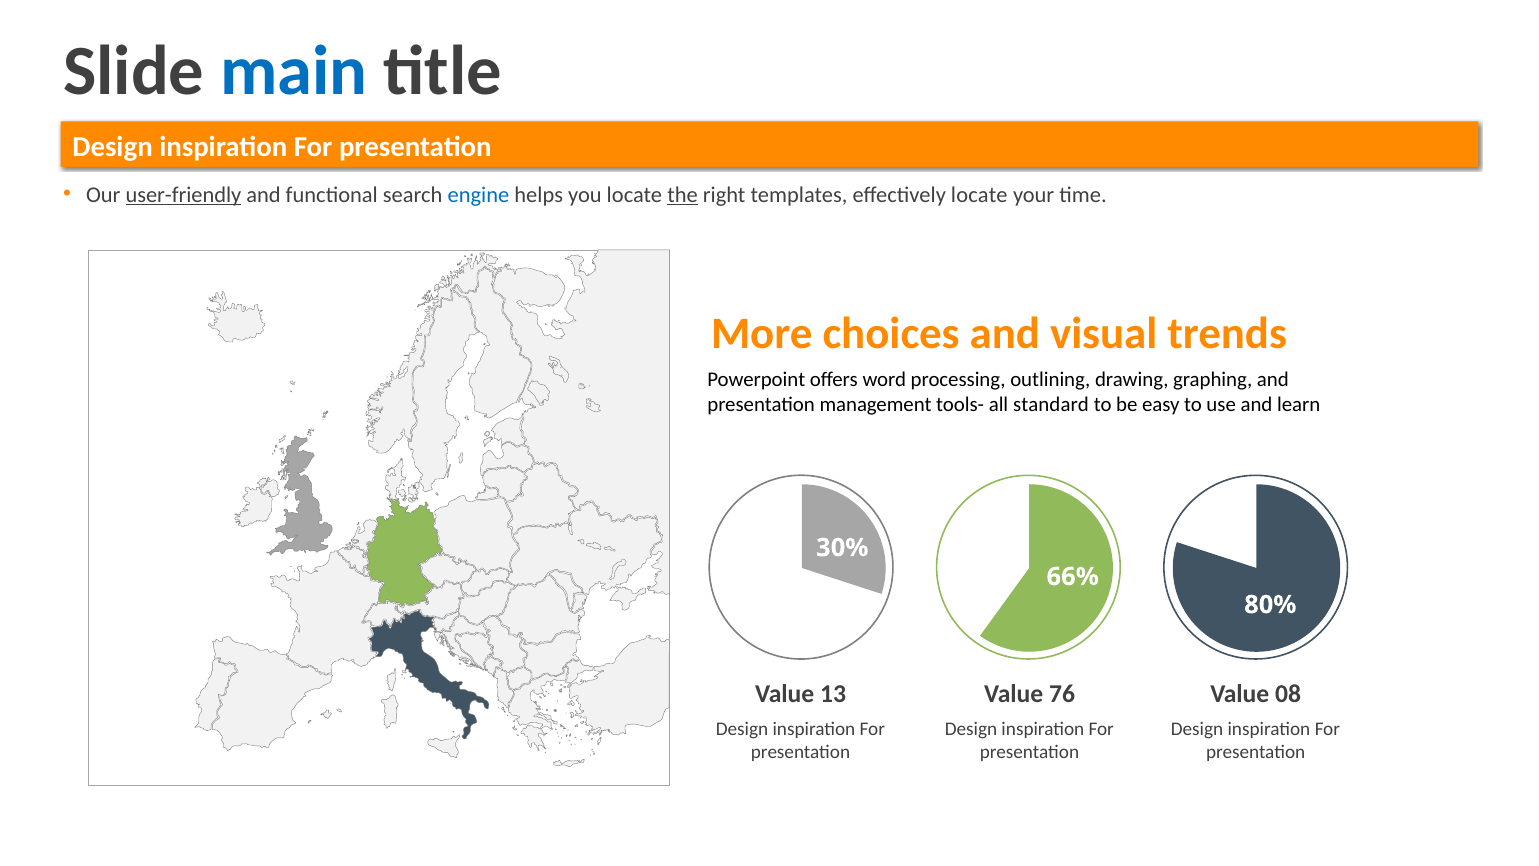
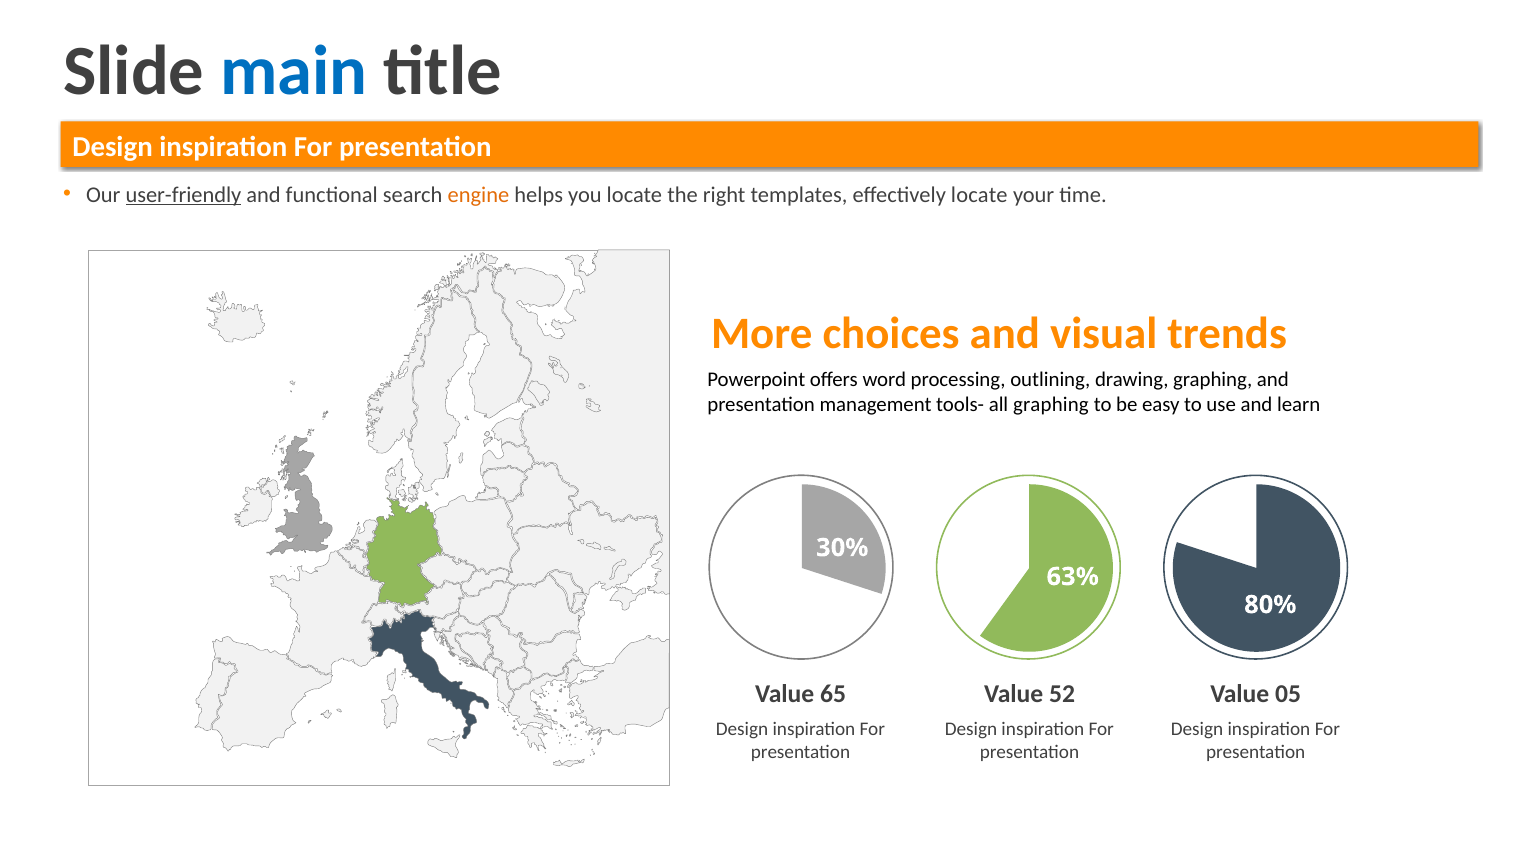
engine colour: blue -> orange (478, 195)
the underline: present -> none (683, 195)
all standard: standard -> graphing (1051, 404)
66%: 66% -> 63% (1073, 576)
13: 13 -> 65 (833, 694)
76: 76 -> 52 (1062, 694)
08: 08 -> 05 (1288, 694)
